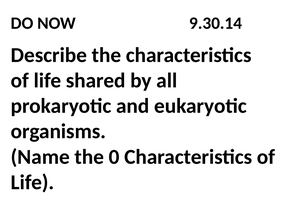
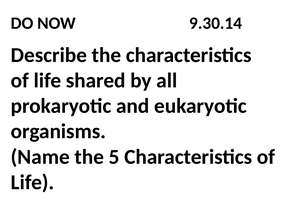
0: 0 -> 5 (114, 157)
